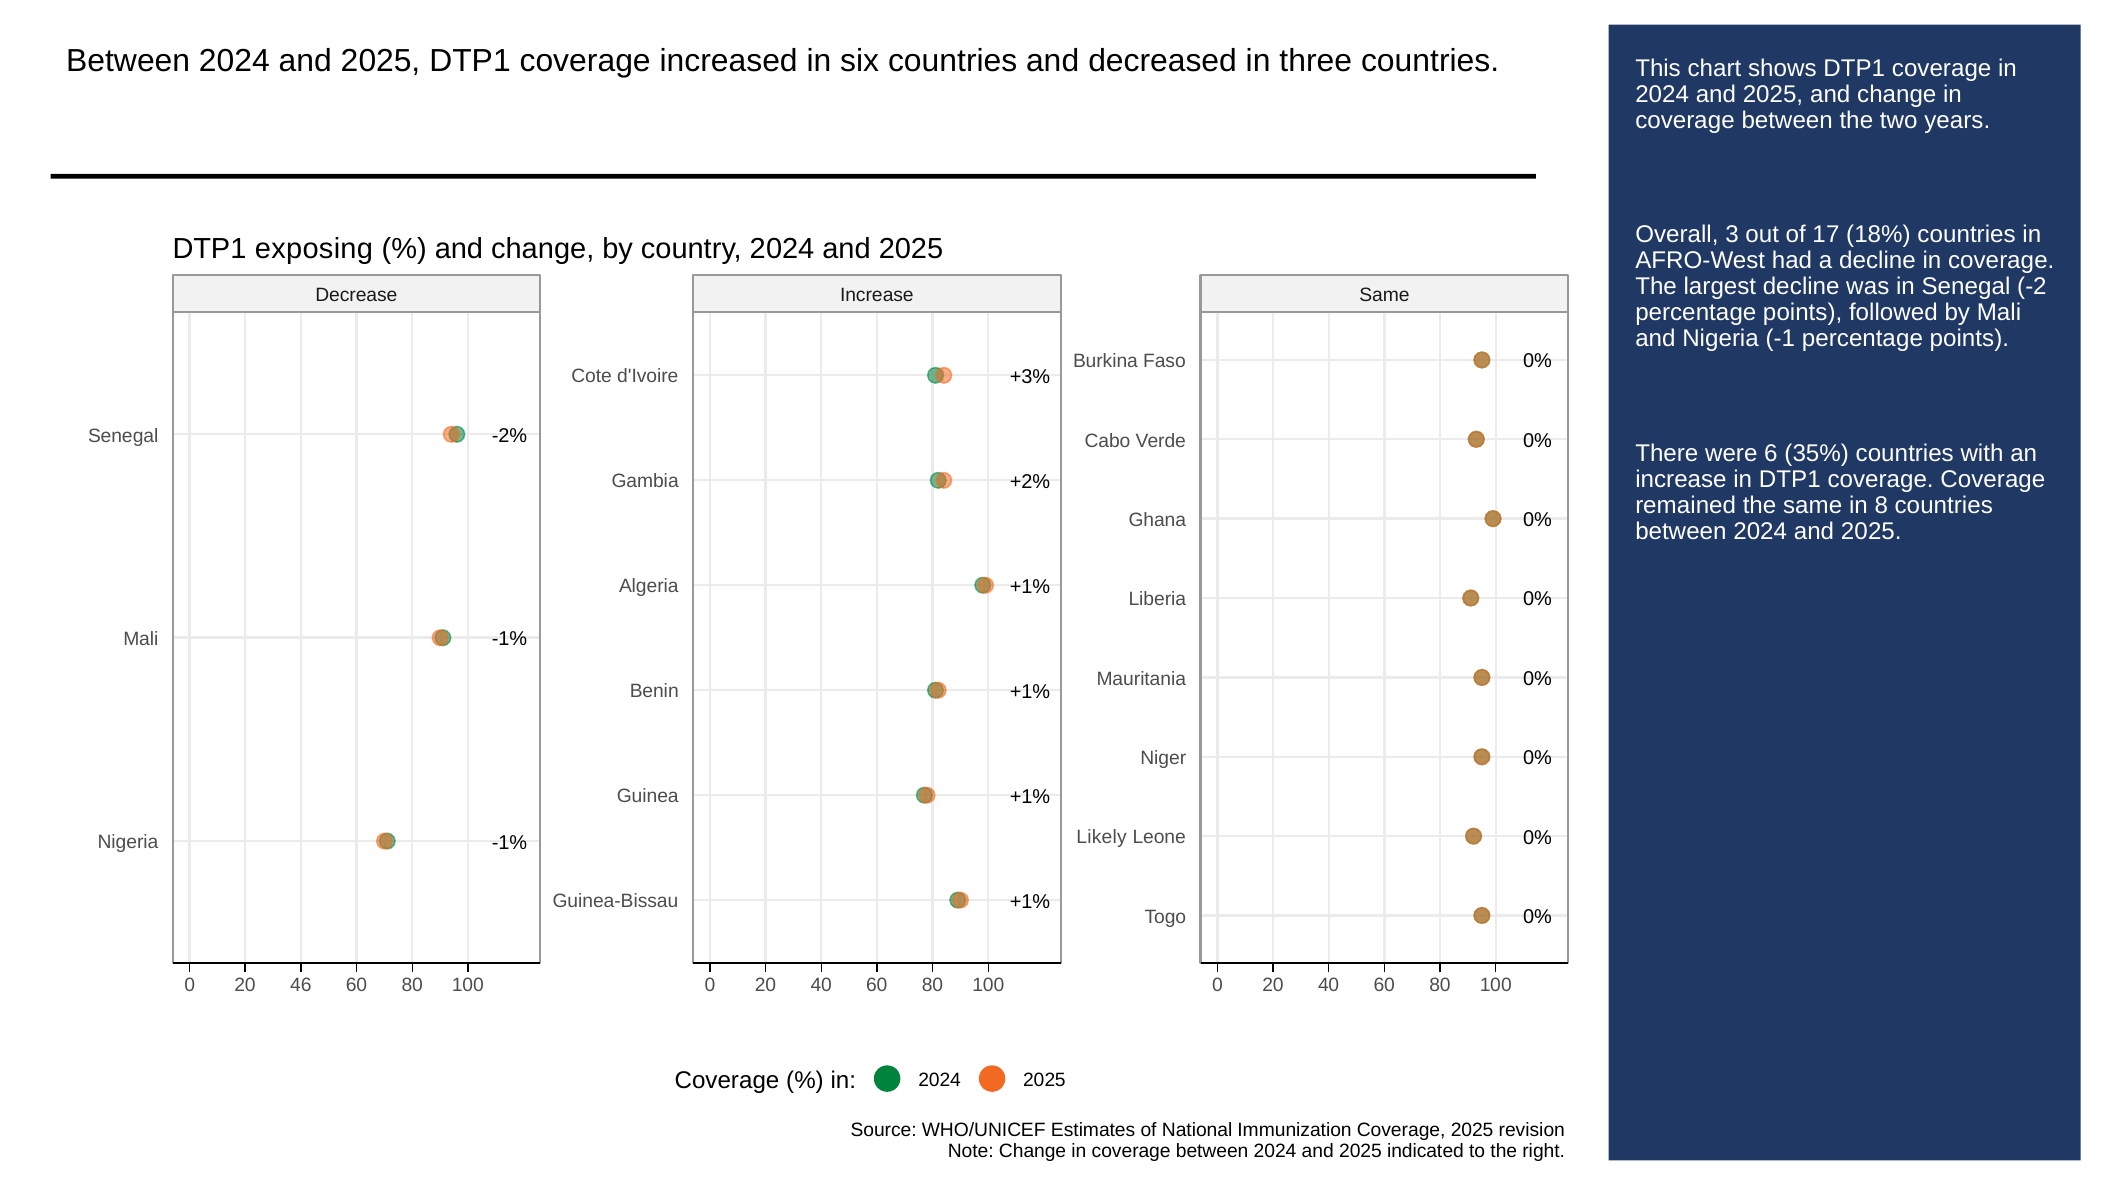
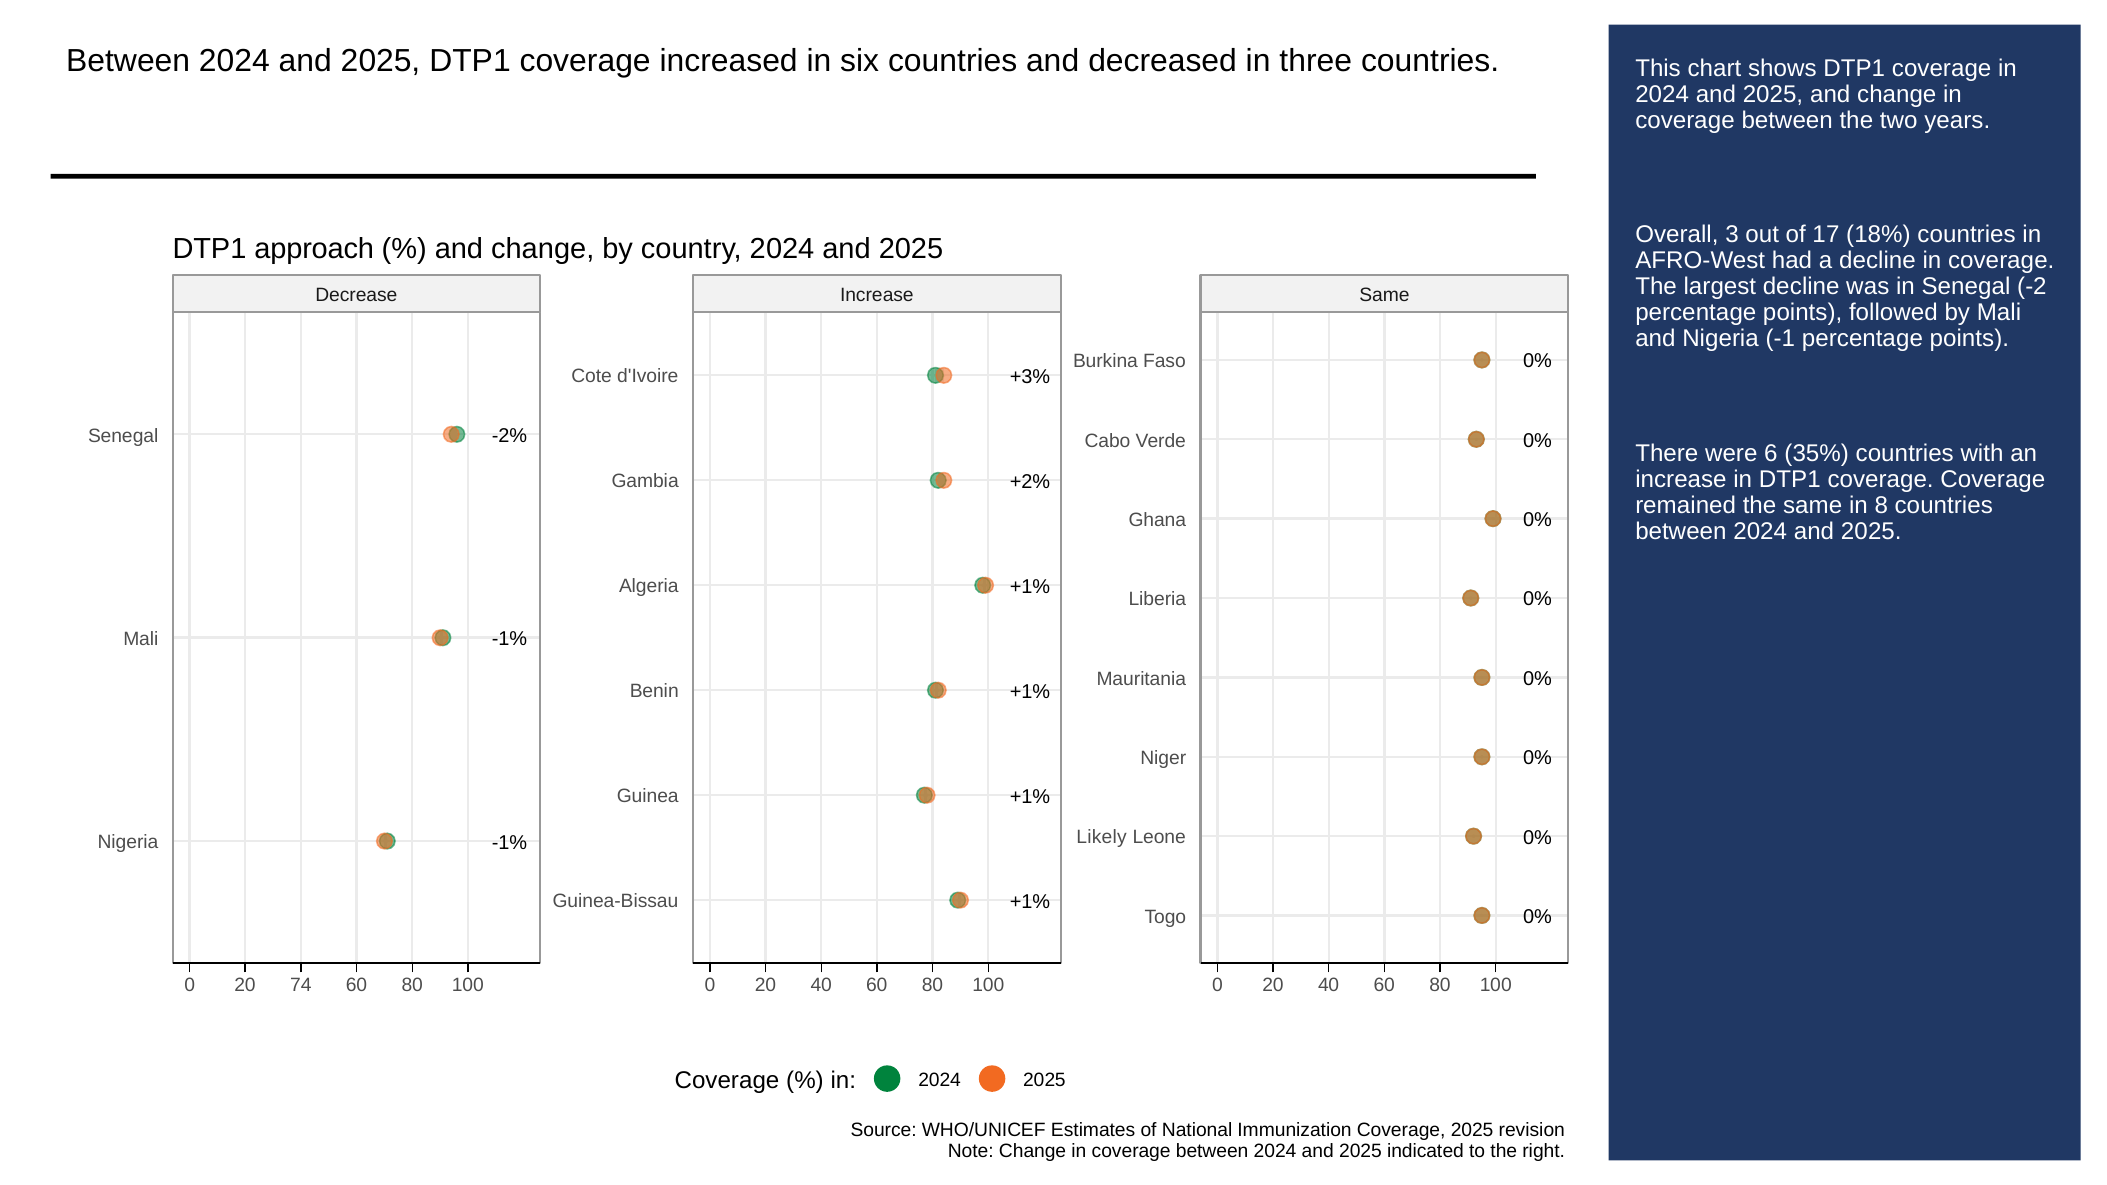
exposing: exposing -> approach (314, 249)
46: 46 -> 74 (301, 986)
